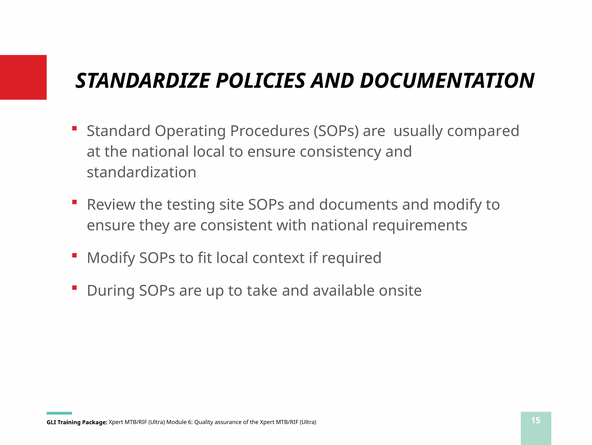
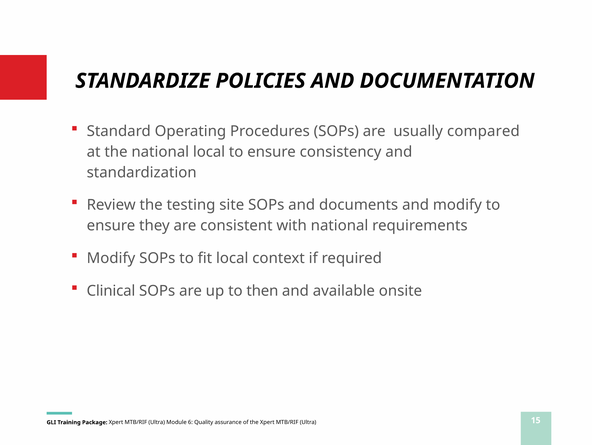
During: During -> Clinical (111, 291)
take: take -> then (262, 291)
